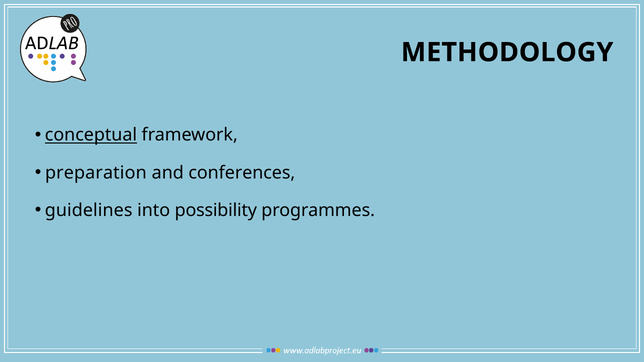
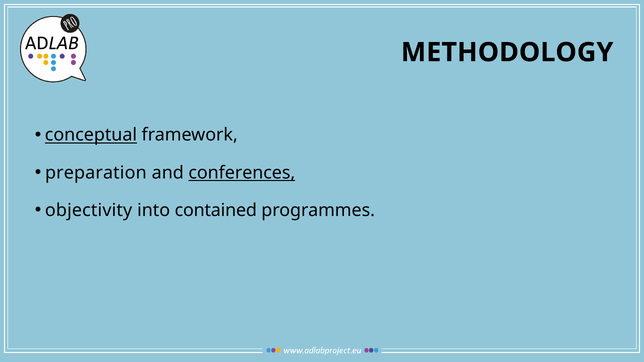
conferences underline: none -> present (242, 173)
guidelines: guidelines -> objectivity (89, 211)
possibility: possibility -> contained (216, 211)
